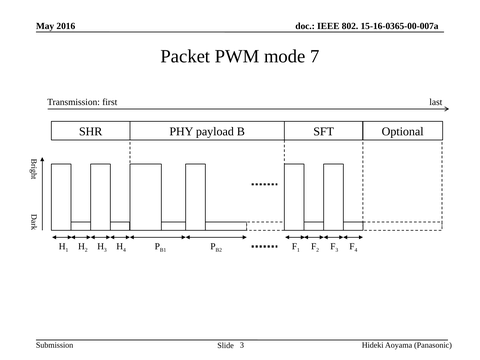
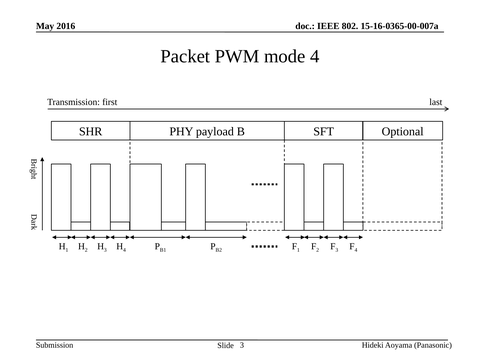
mode 7: 7 -> 4 (315, 56)
